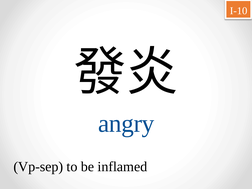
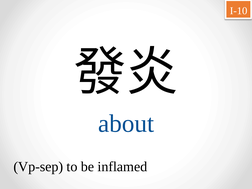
angry: angry -> about (126, 124)
